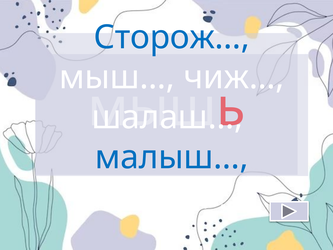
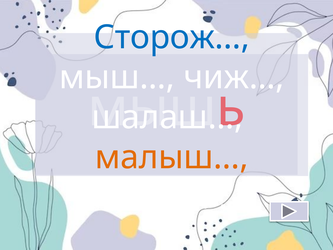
малыш… colour: blue -> orange (172, 157)
